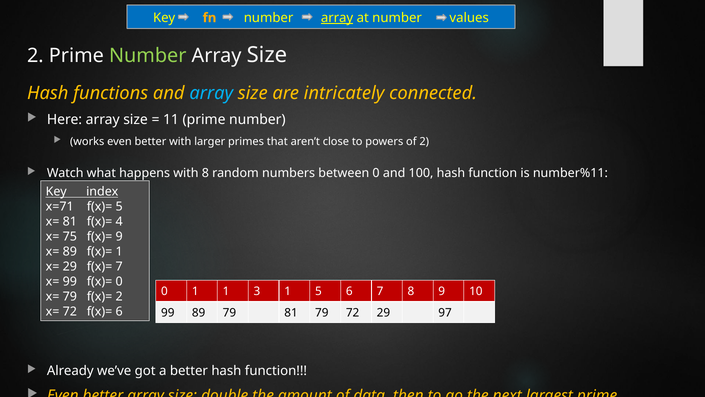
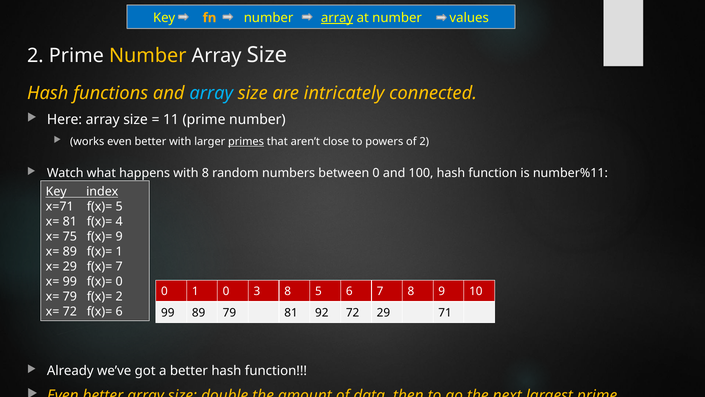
Number colour: light green -> yellow (148, 56)
primes underline: none -> present (246, 141)
1 1: 1 -> 0 (226, 291)
3 1: 1 -> 8 (288, 291)
81 79: 79 -> 92 (322, 312)
97: 97 -> 71 (445, 312)
